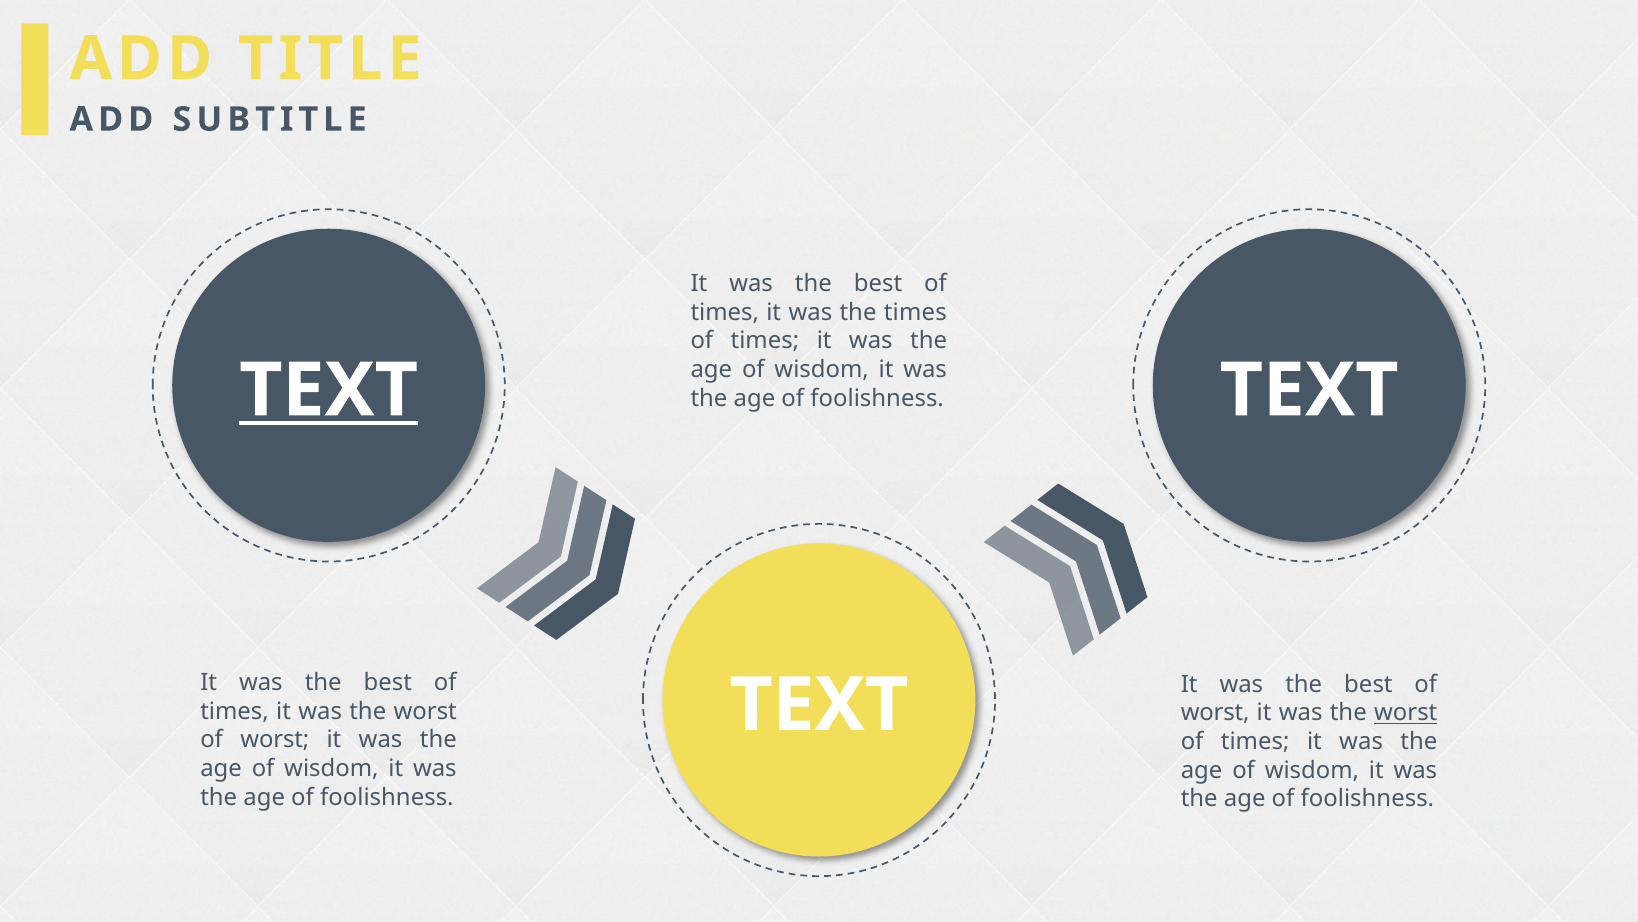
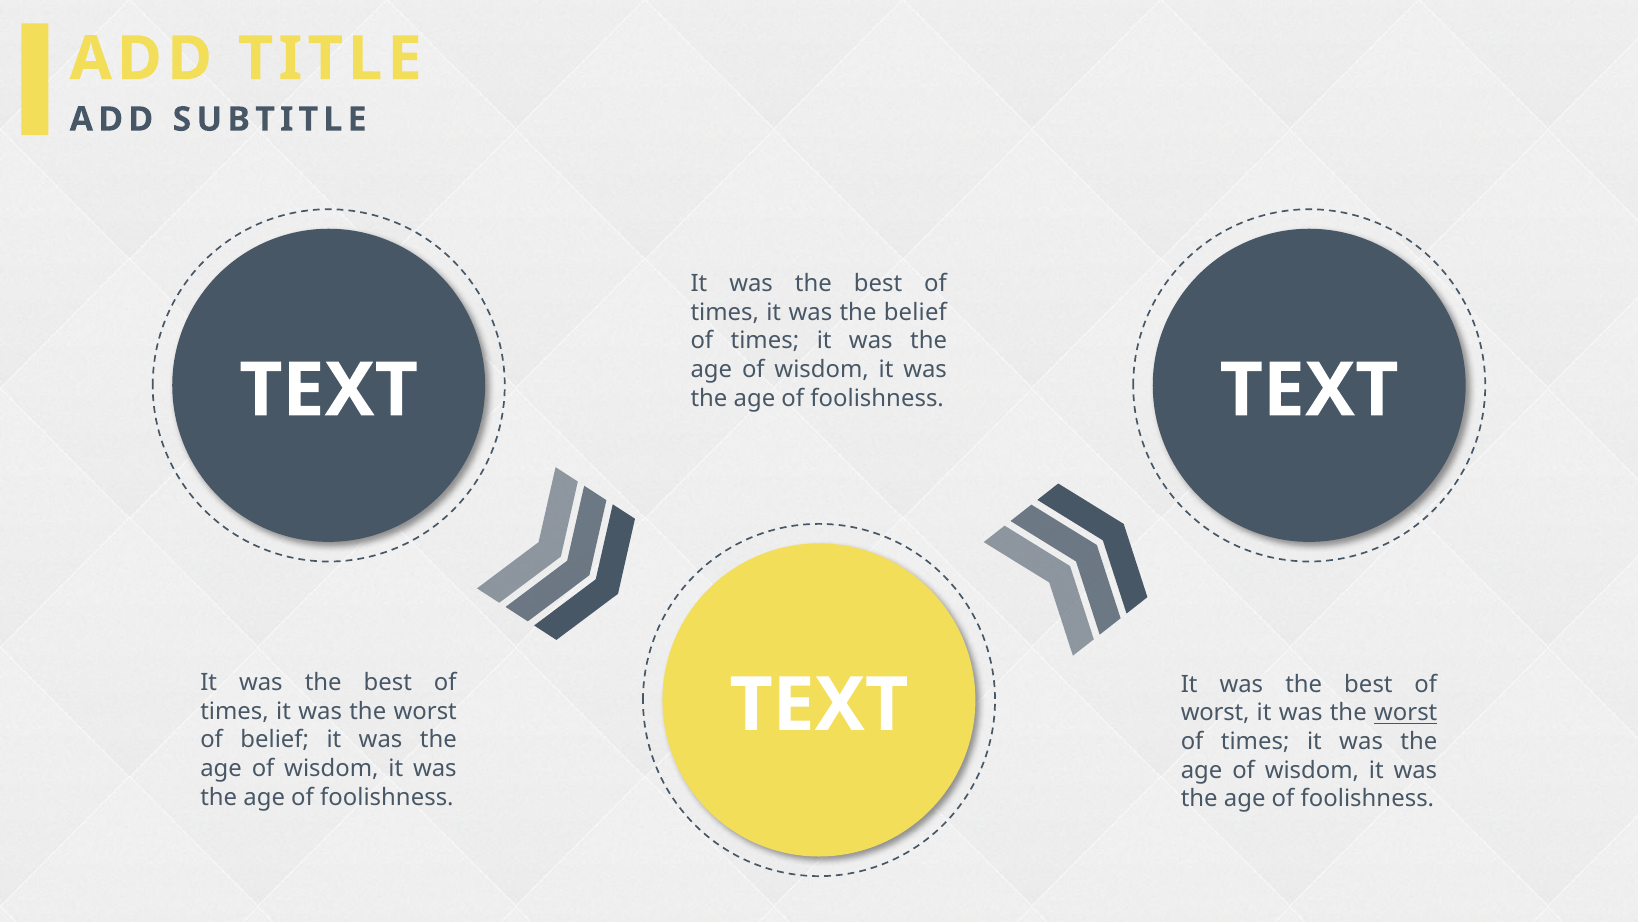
the times: times -> belief (915, 312)
TEXT underline: present -> none (329, 390)
worst: worst -> belief (275, 740)
